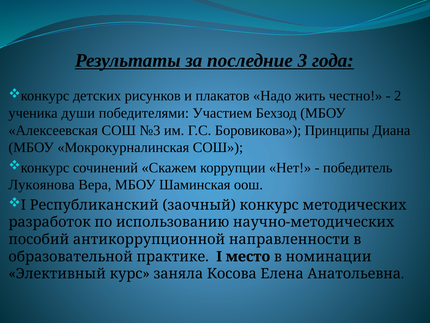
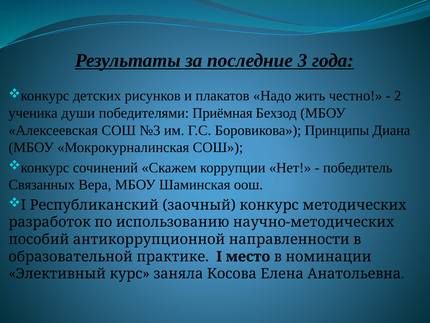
Участием: Участием -> Приёмная (222, 113)
Лукоянова: Лукоянова -> Связанных (42, 185)
